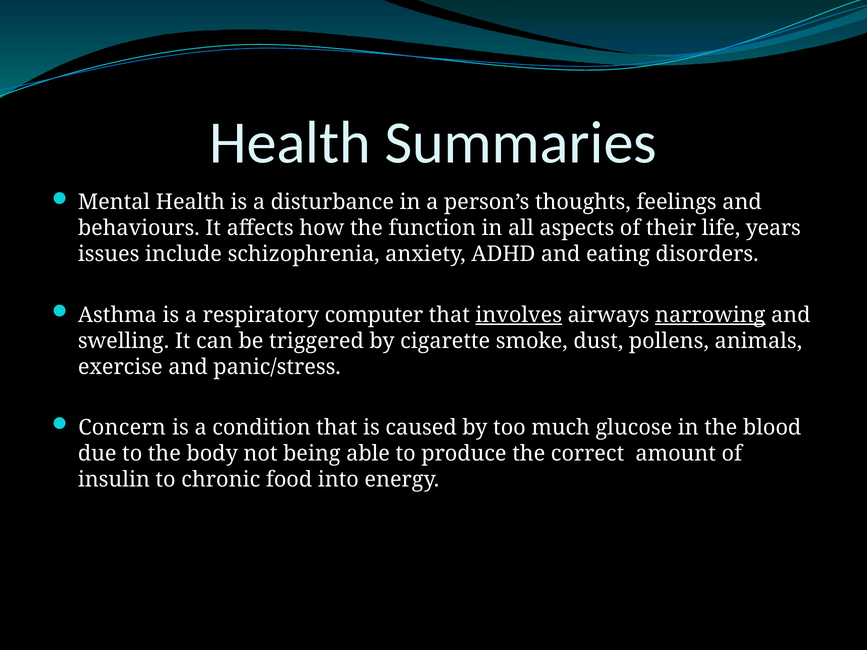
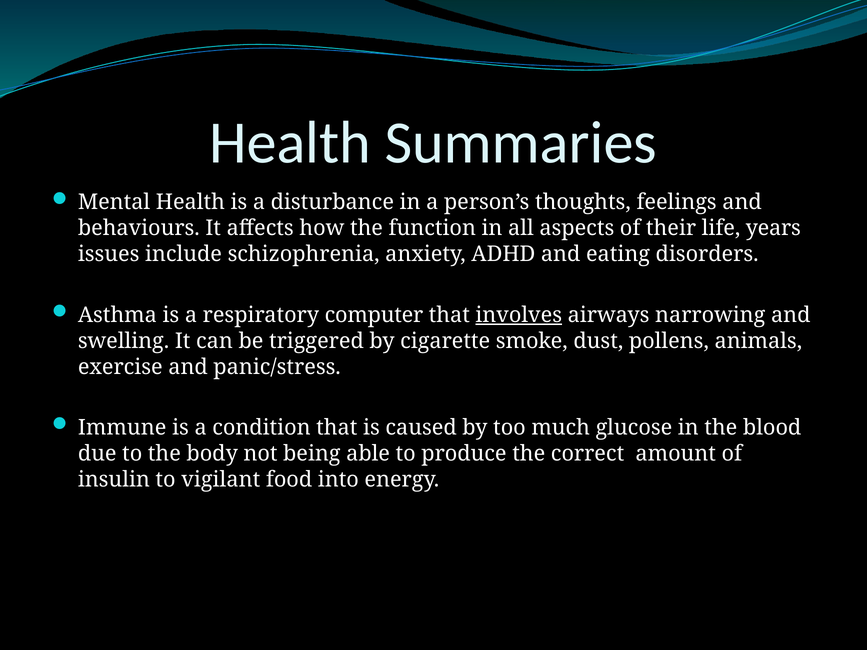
narrowing underline: present -> none (710, 315)
Concern: Concern -> Immune (122, 428)
chronic: chronic -> vigilant (221, 480)
